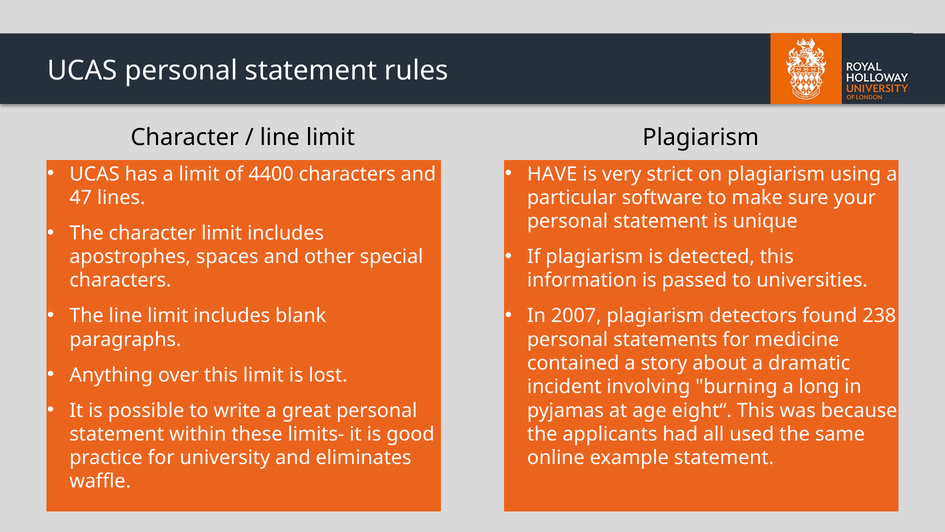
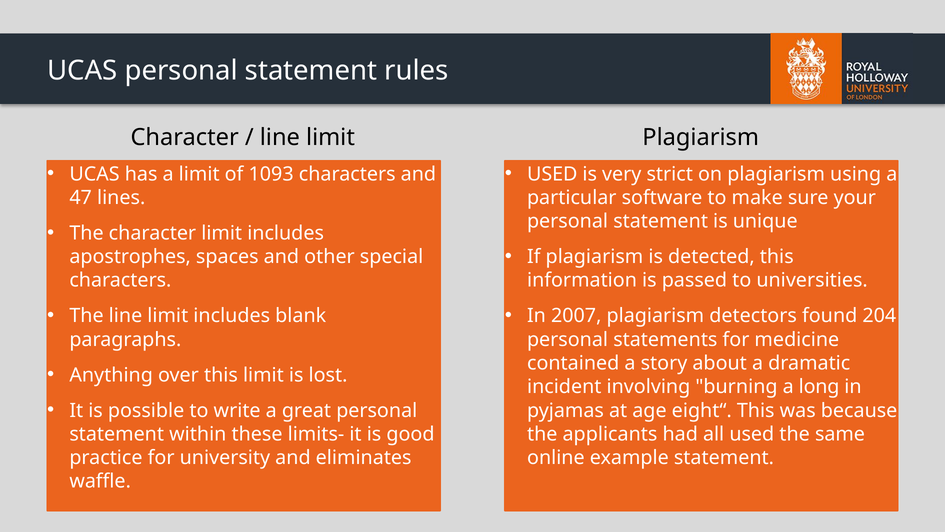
4400: 4400 -> 1093 (271, 174)
HAVE: HAVE -> USED (552, 174)
238: 238 -> 204 (879, 316)
